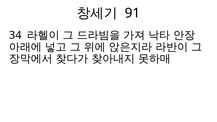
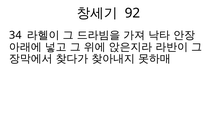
91: 91 -> 92 (132, 13)
